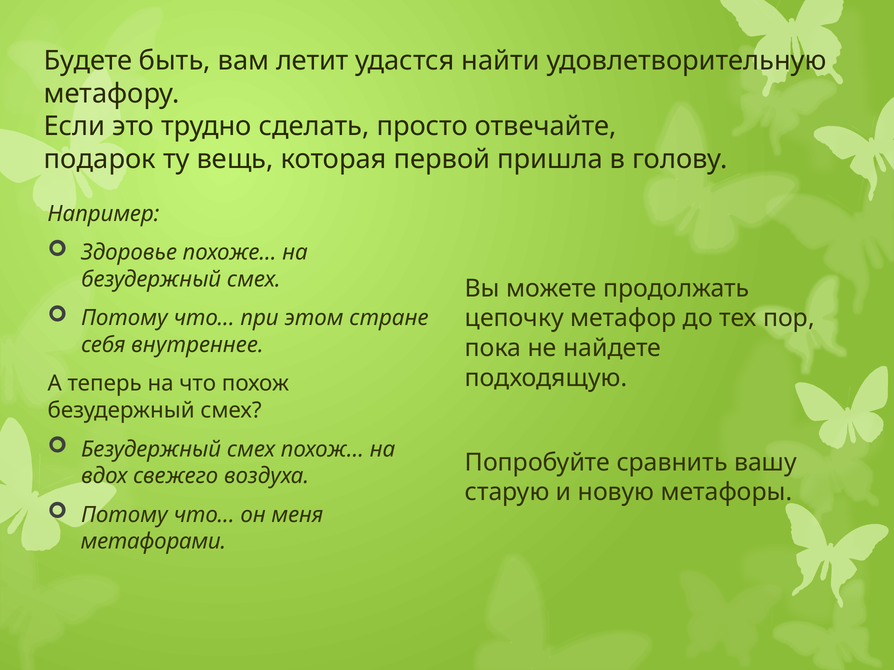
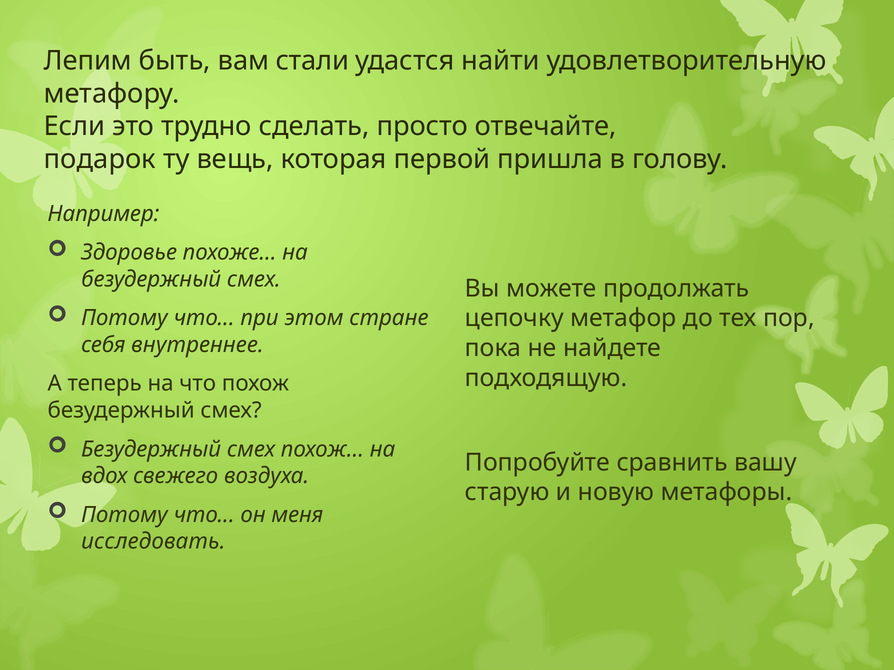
Будете: Будете -> Лепим (88, 61)
летит: летит -> стали (312, 61)
метафорами: метафорами -> исследовать (153, 542)
